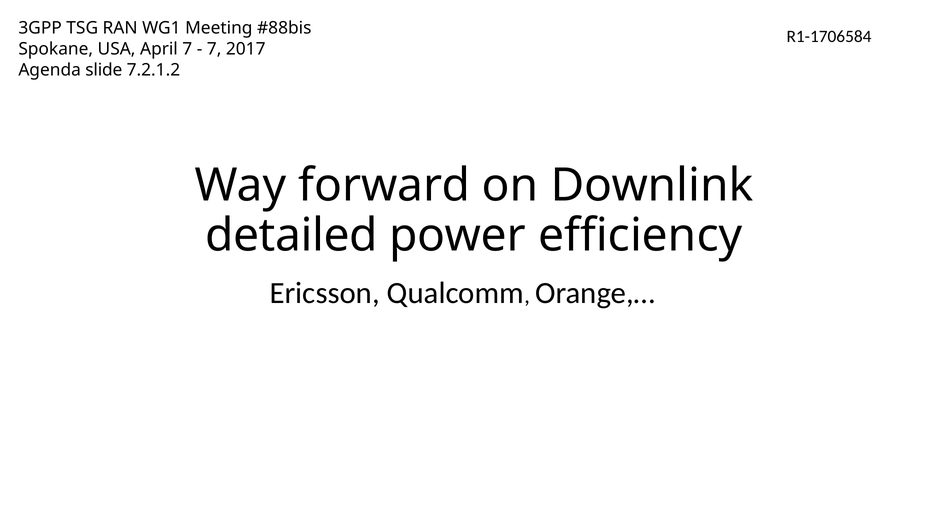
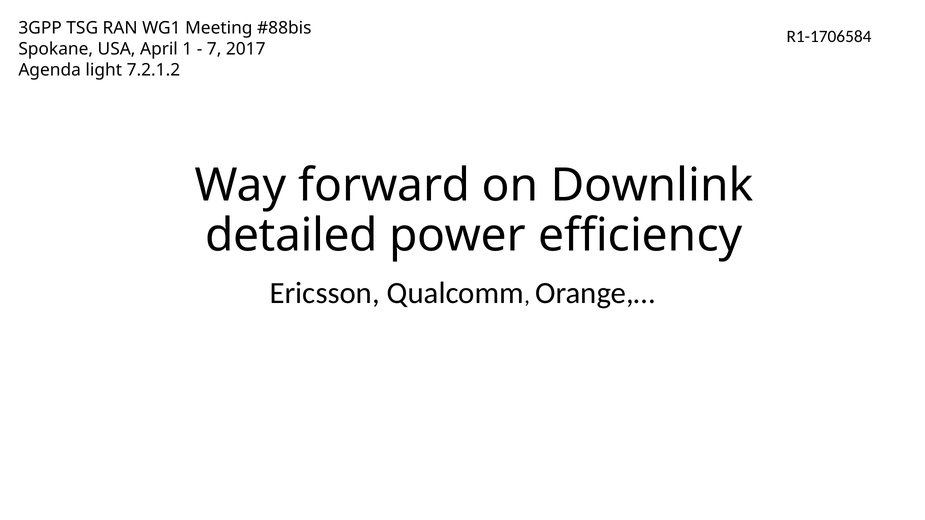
April 7: 7 -> 1 (187, 49)
slide: slide -> light (104, 70)
